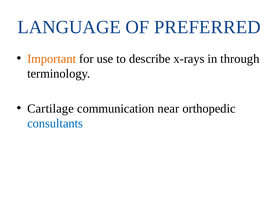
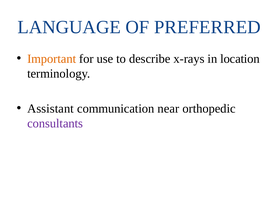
through: through -> location (240, 59)
Cartilage: Cartilage -> Assistant (51, 108)
consultants colour: blue -> purple (55, 123)
